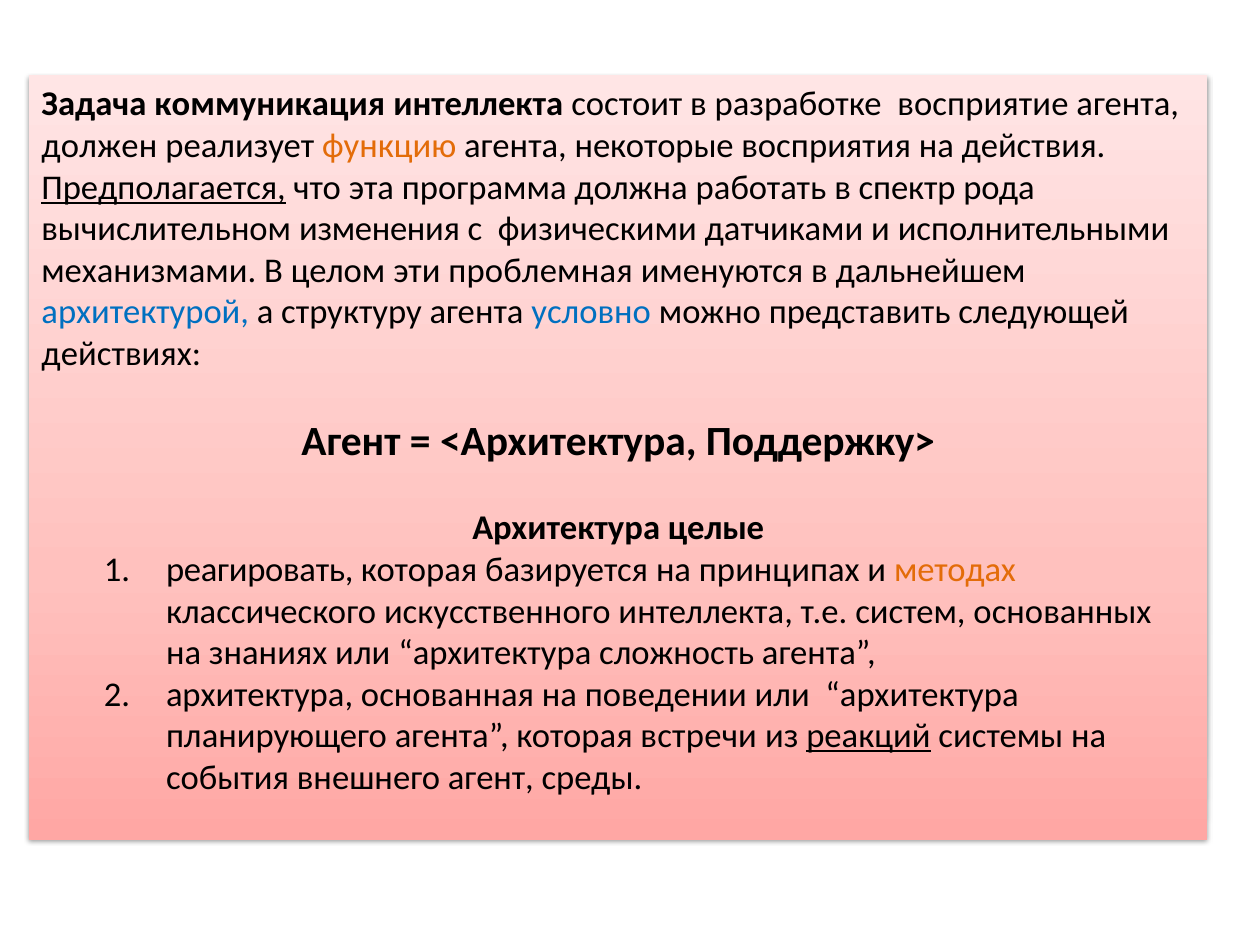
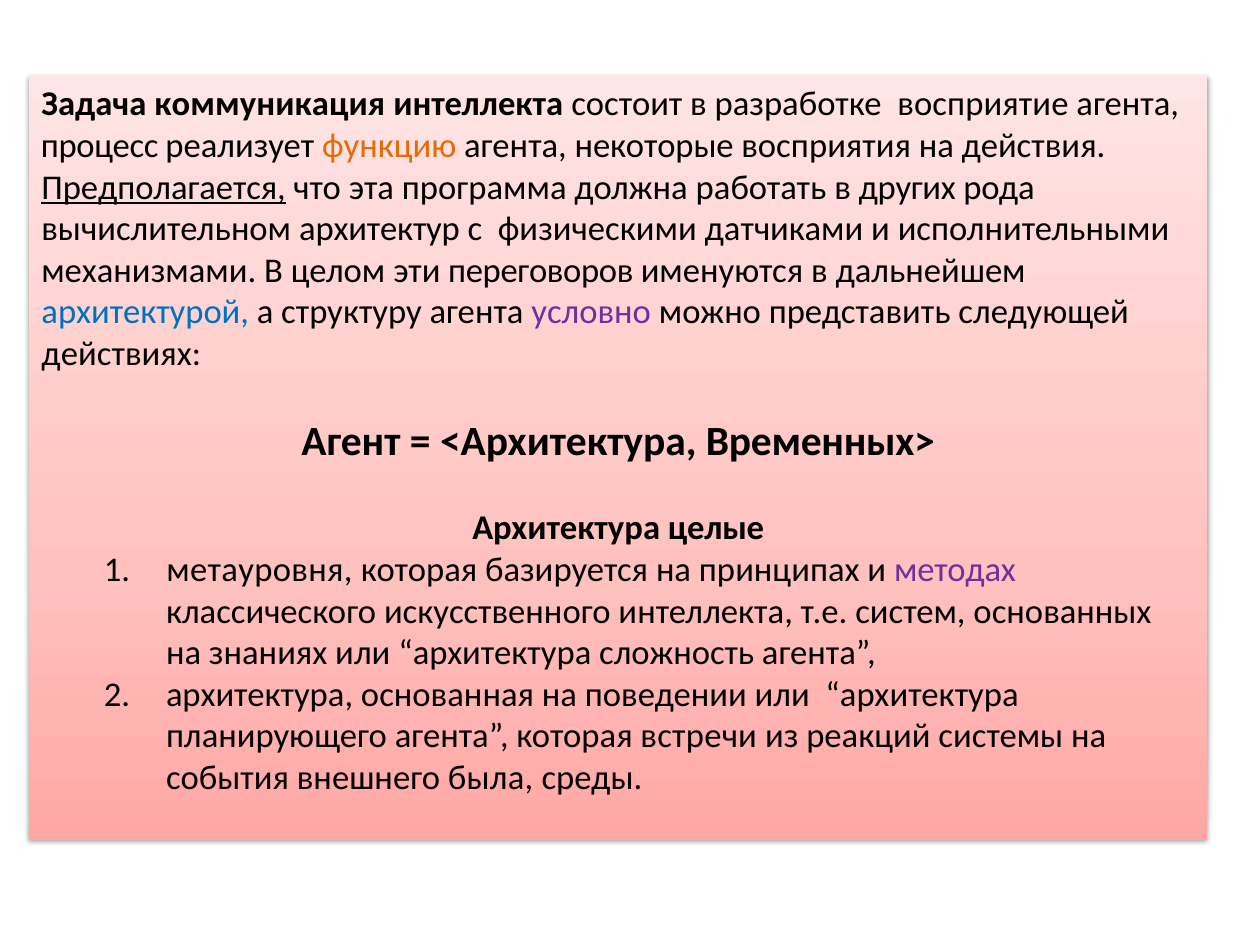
должен: должен -> процесс (100, 146)
спектр: спектр -> других (907, 188)
изменения: изменения -> архитектур (379, 229)
проблемная: проблемная -> переговоров (541, 271)
условно colour: blue -> purple (591, 312)
Поддержку>: Поддержку> -> Временных> (820, 442)
реагировать: реагировать -> метауровня (259, 570)
методах colour: orange -> purple (955, 570)
реакций underline: present -> none (868, 736)
внешнего агент: агент -> была (491, 778)
